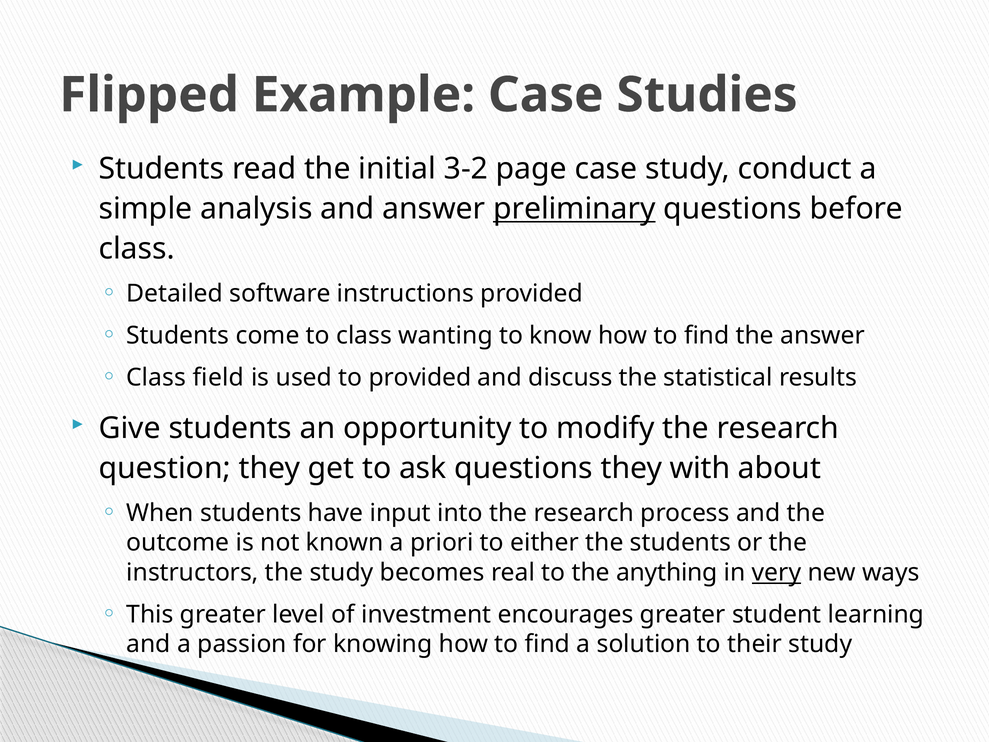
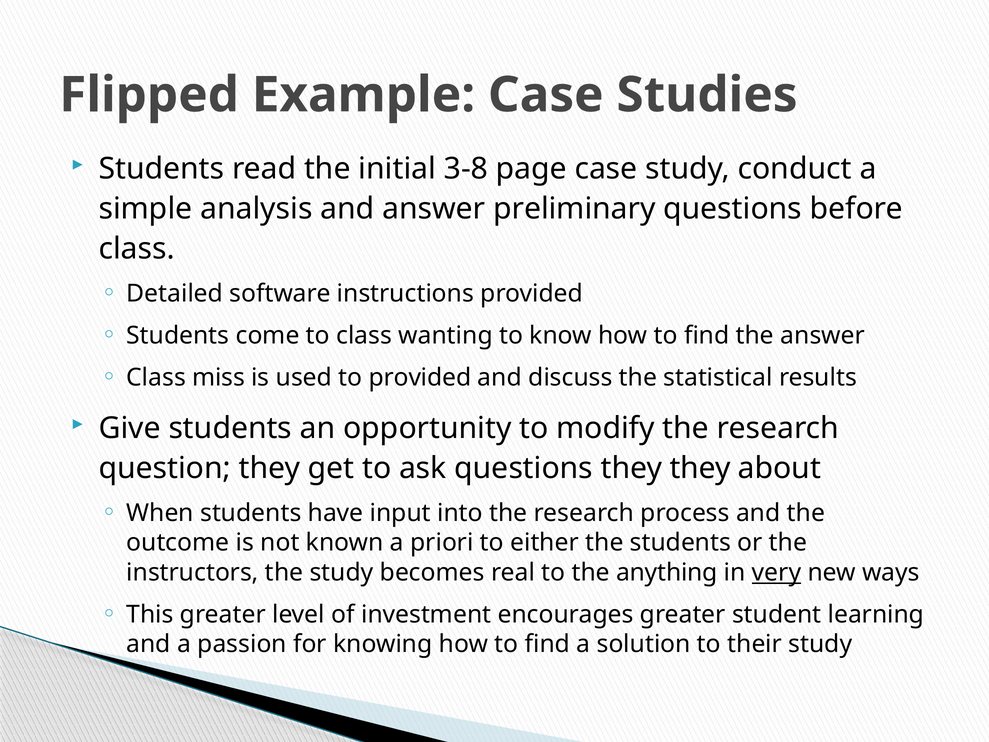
3-2: 3-2 -> 3-8 (466, 169)
preliminary underline: present -> none (574, 209)
field: field -> miss (219, 378)
they with: with -> they (700, 468)
